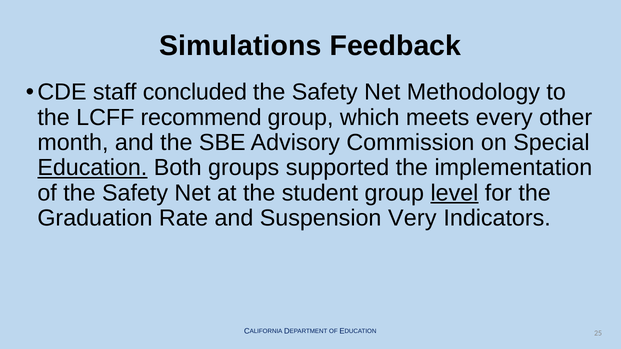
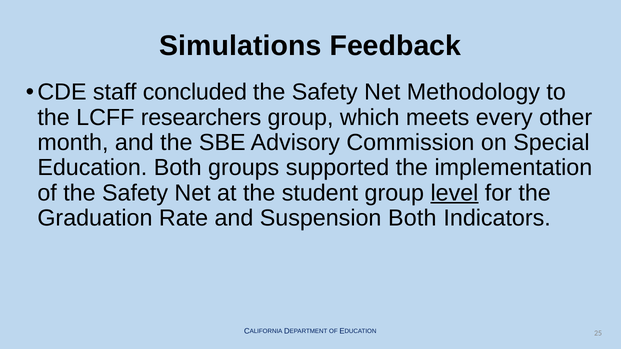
recommend: recommend -> researchers (201, 118)
Education underline: present -> none (92, 168)
Suspension Very: Very -> Both (412, 218)
